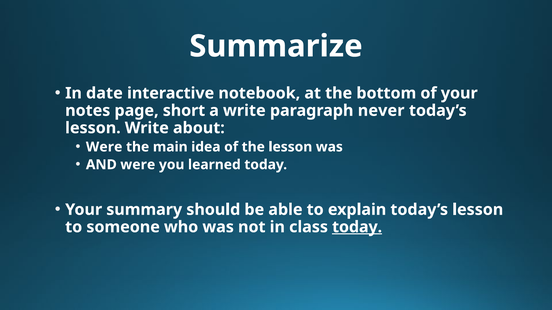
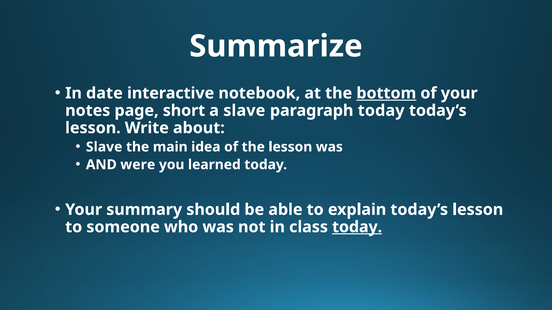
bottom underline: none -> present (386, 93)
a write: write -> slave (244, 111)
paragraph never: never -> today (381, 111)
Were: Were -> Slave (104, 147)
